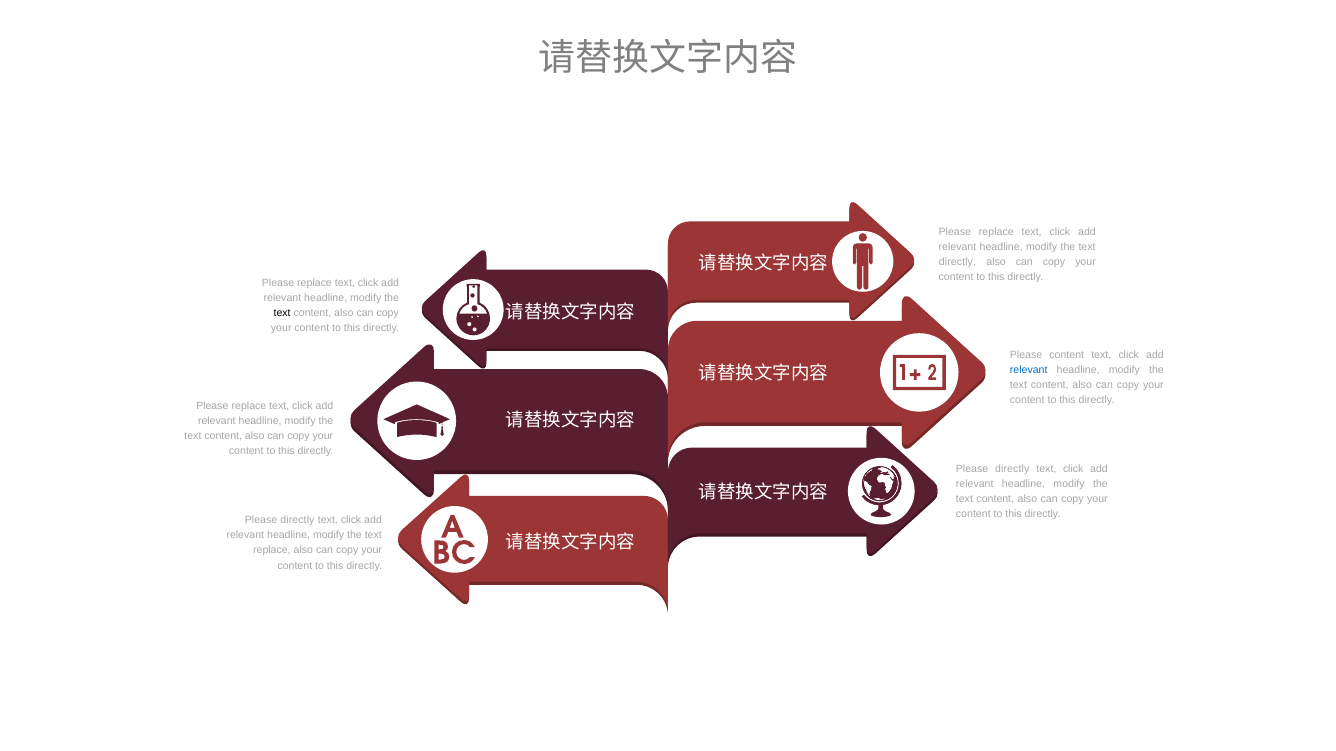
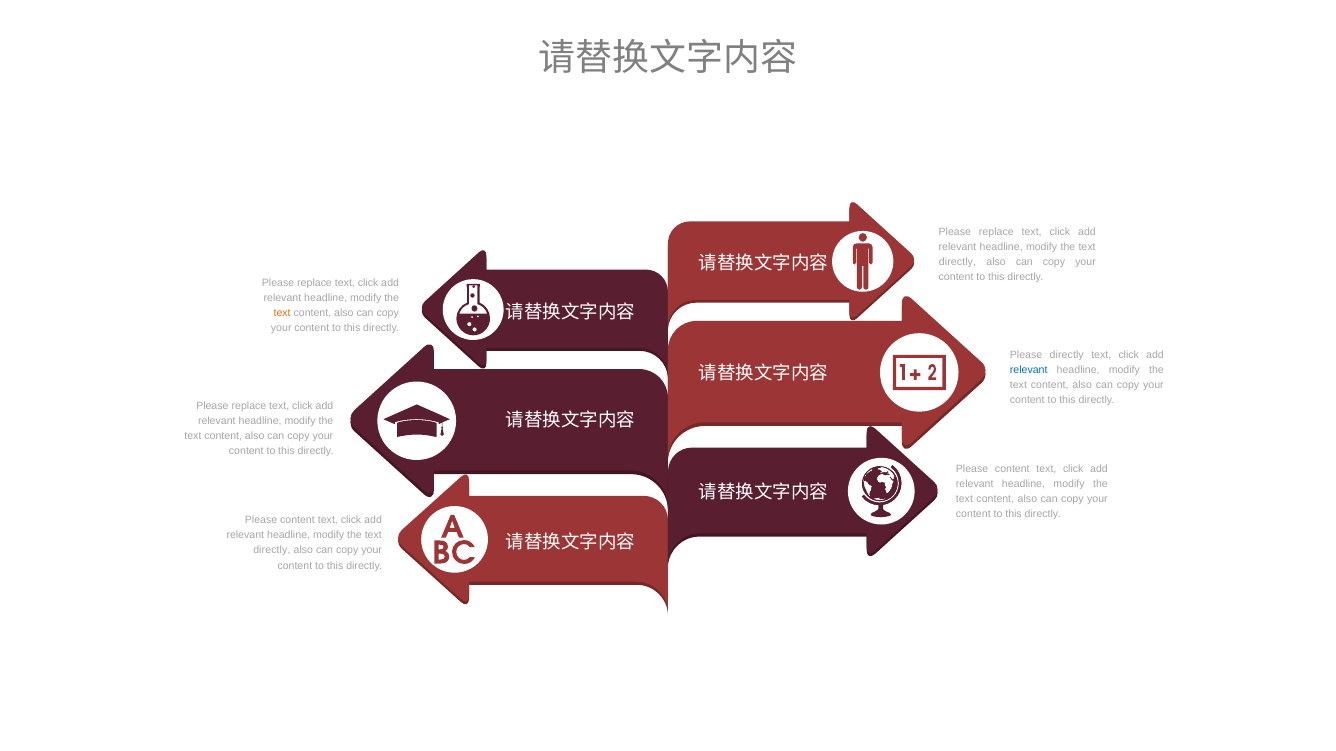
text colour: black -> orange (282, 313)
Please content: content -> directly (1067, 355)
directly: directly -> content (1012, 469)
directly: directly -> content (297, 520)
replace: replace -> directly (272, 551)
